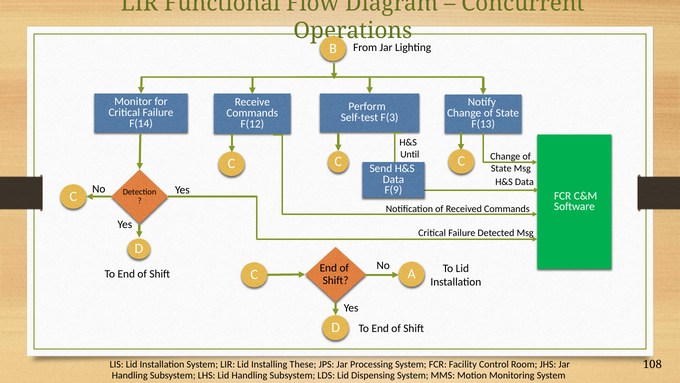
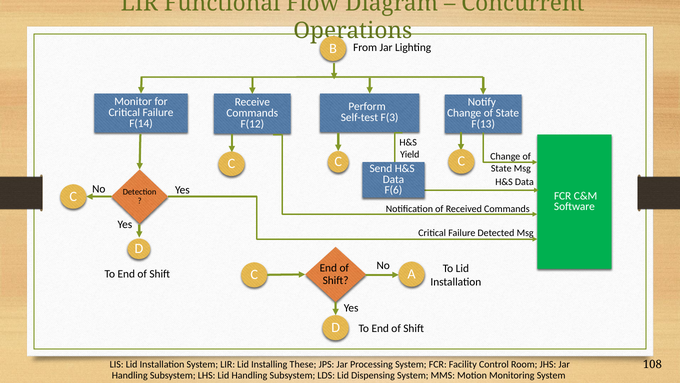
Until: Until -> Yield (410, 154)
F(9: F(9 -> F(6 (393, 190)
